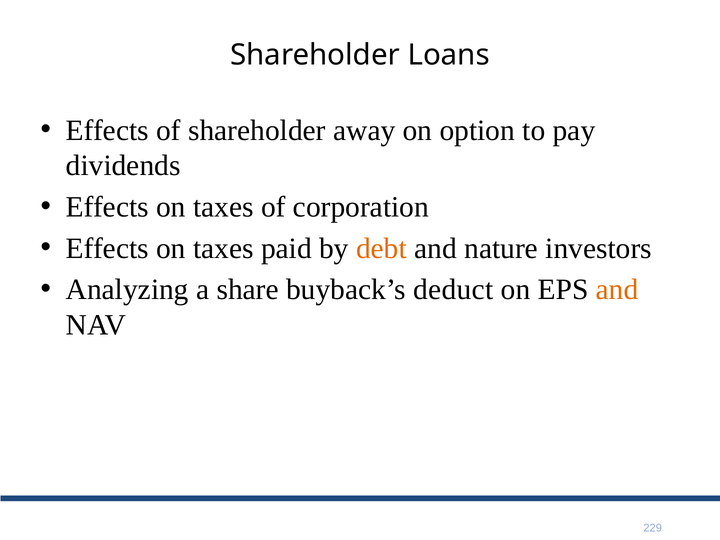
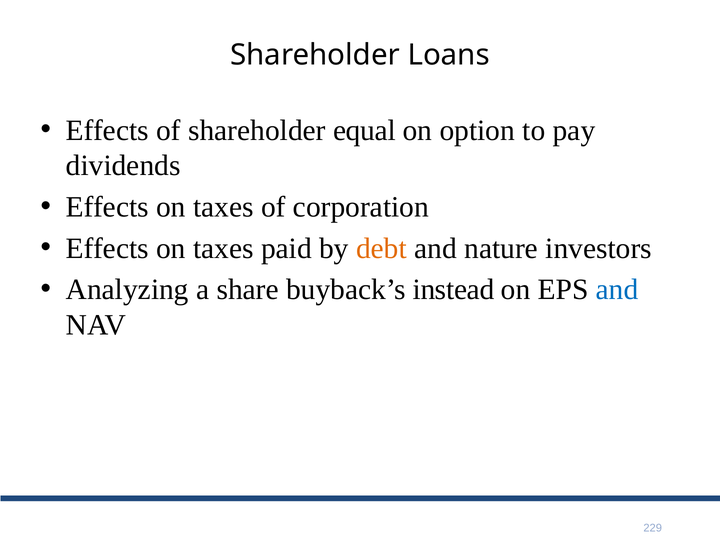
away: away -> equal (364, 130)
deduct: deduct -> instead (453, 290)
and colour: orange -> blue (617, 290)
